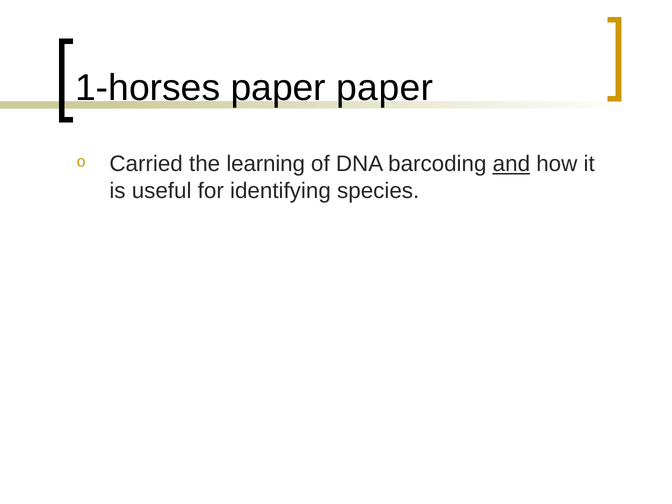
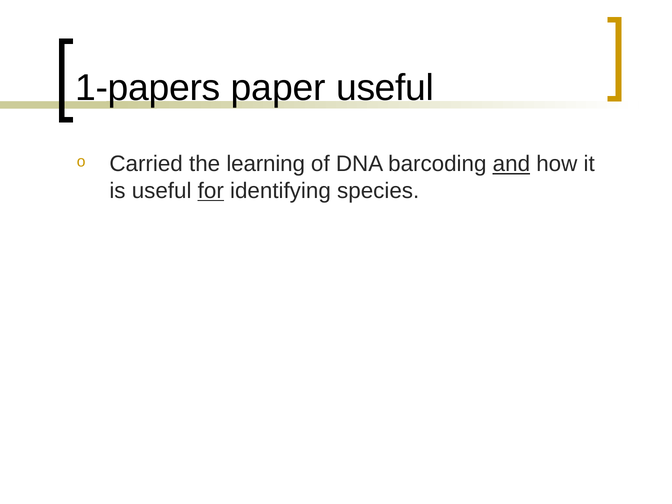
1-horses: 1-horses -> 1-papers (148, 88)
paper paper: paper -> useful (385, 88)
for underline: none -> present (211, 191)
